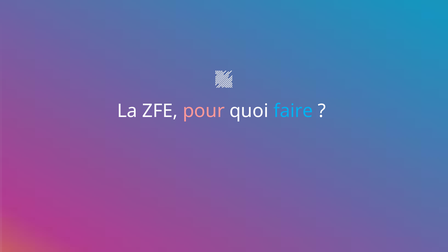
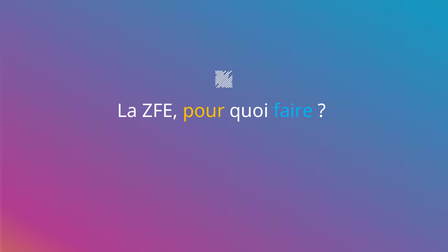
pour colour: pink -> yellow (204, 111)
